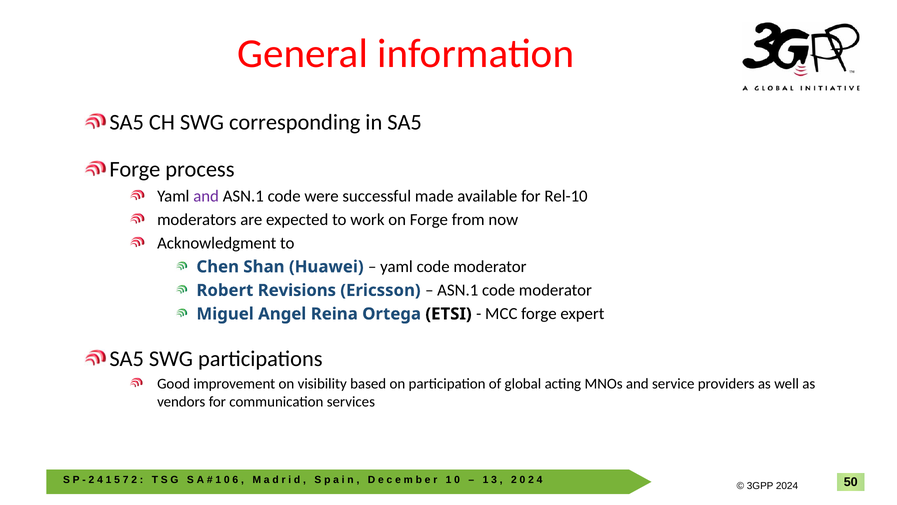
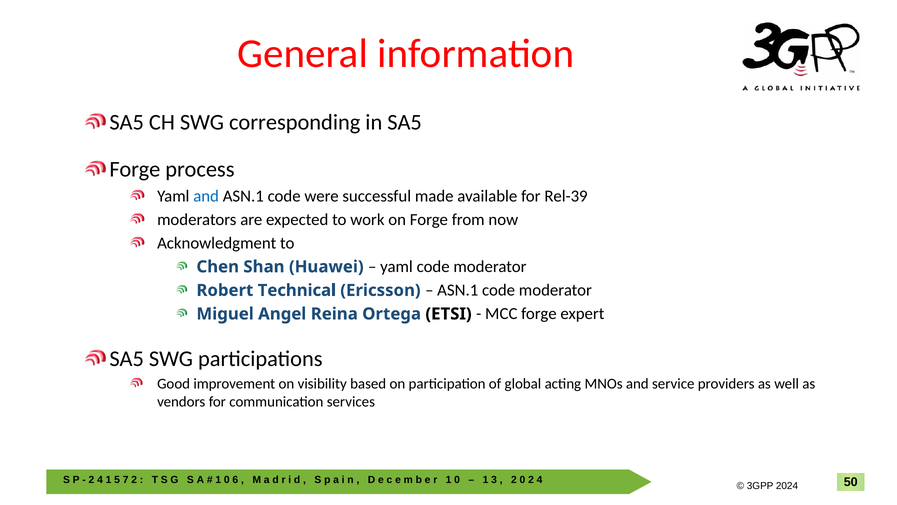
and colour: purple -> blue (206, 196)
Rel-10: Rel-10 -> Rel-39 (566, 196)
Revisions: Revisions -> Technical (297, 290)
